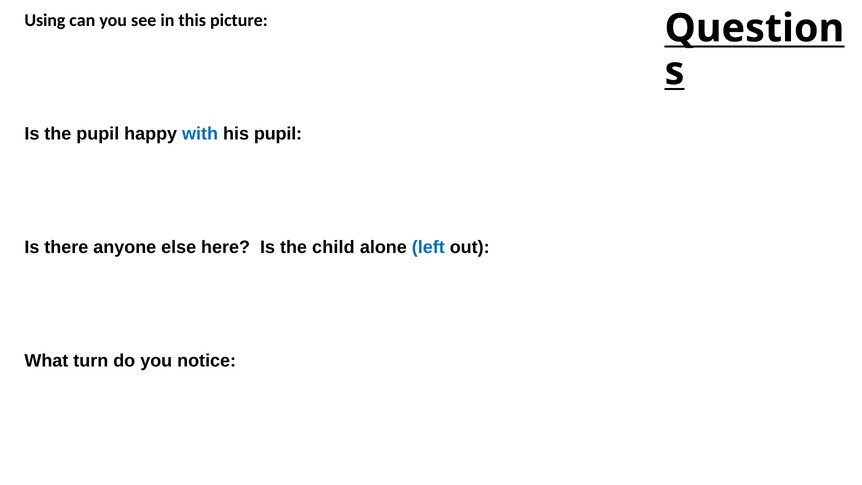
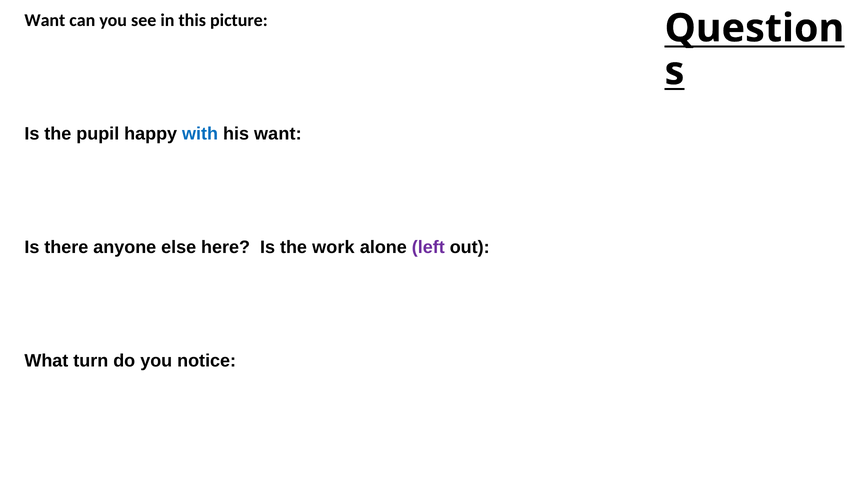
Using: Using -> Want (45, 20)
his pupil: pupil -> want (278, 134)
child: child -> work (333, 247)
left colour: blue -> purple (428, 247)
